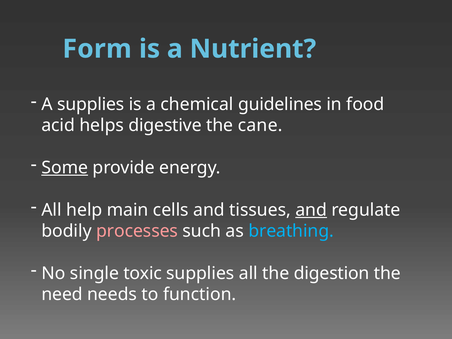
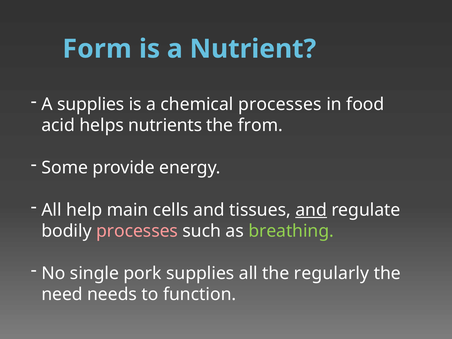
chemical guidelines: guidelines -> processes (280, 104)
digestive: digestive -> nutrients (165, 125)
cane: cane -> from (260, 125)
Some underline: present -> none (65, 168)
breathing colour: light blue -> light green (291, 231)
toxic: toxic -> pork (143, 273)
digestion: digestion -> regularly (332, 273)
